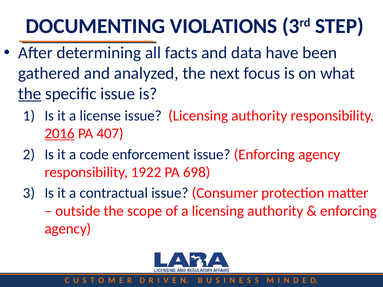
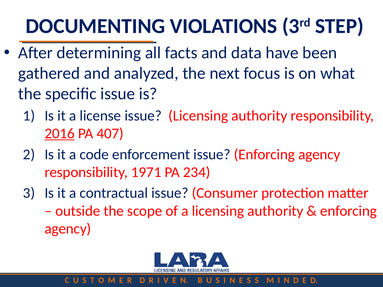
the underline: present -> none (30, 94)
1922: 1922 -> 1971 (146, 172)
698: 698 -> 234 (197, 172)
